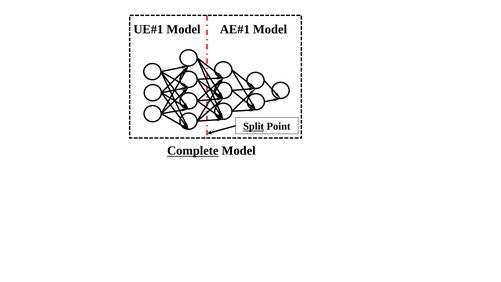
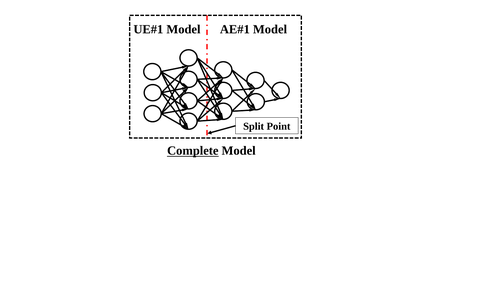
Split underline: present -> none (254, 126)
